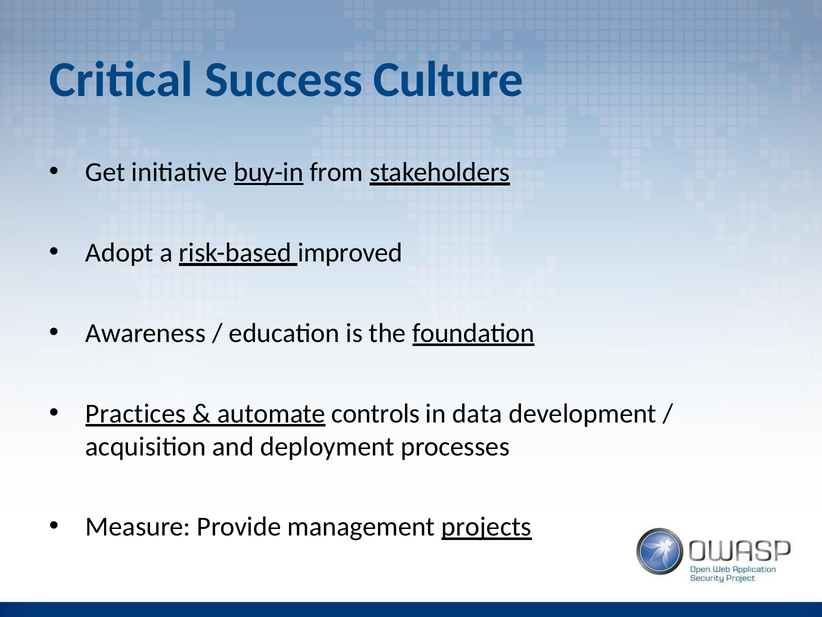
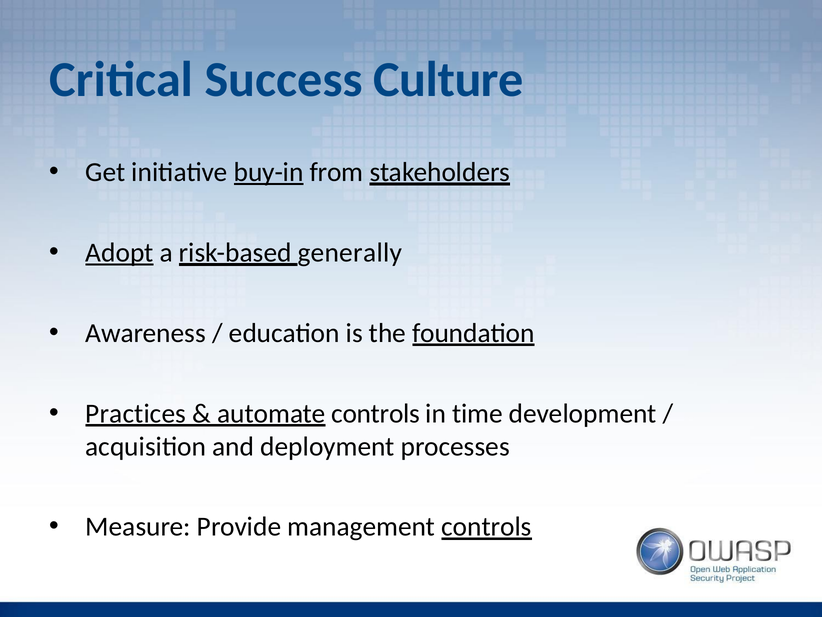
Adopt underline: none -> present (119, 252)
improved: improved -> generally (350, 252)
data: data -> time (478, 413)
management projects: projects -> controls (487, 527)
